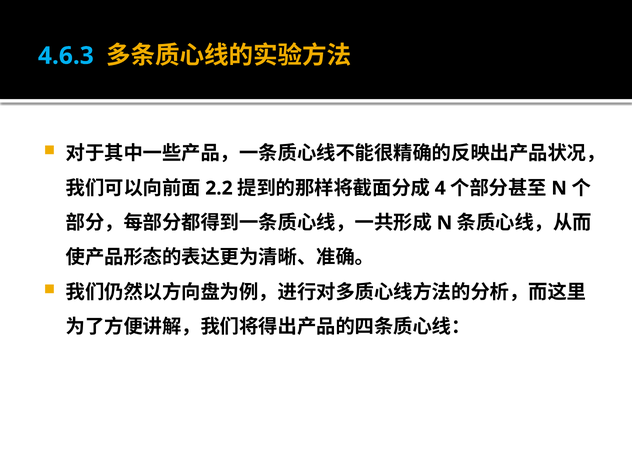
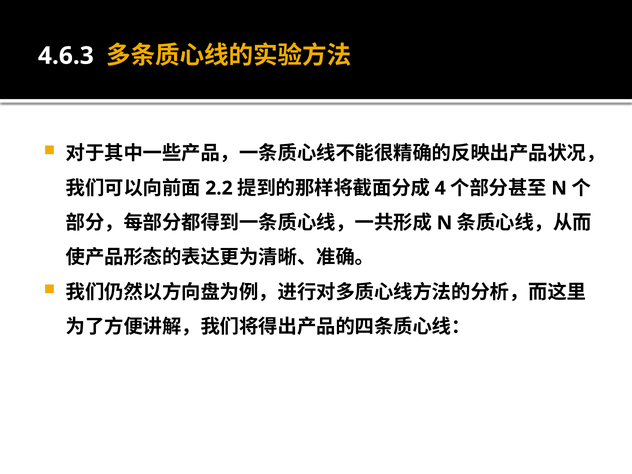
4.6.3 colour: light blue -> white (66, 56)
